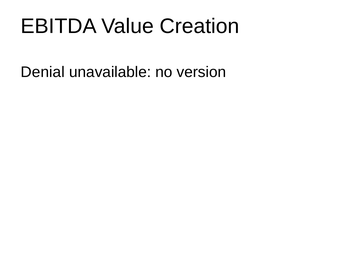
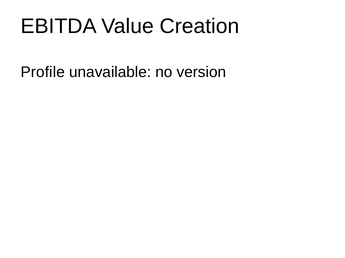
Denial: Denial -> Profile (43, 72)
